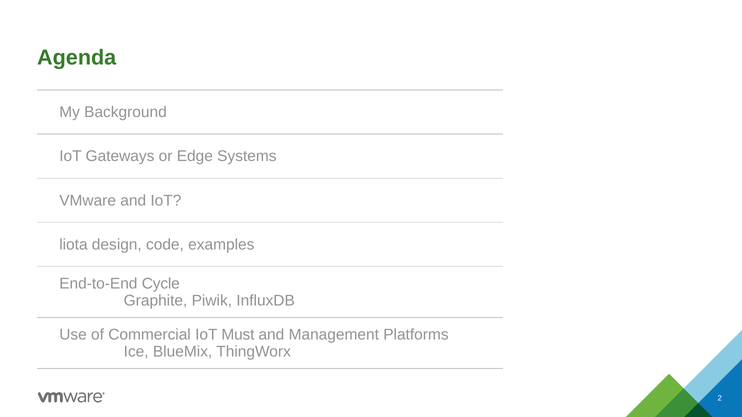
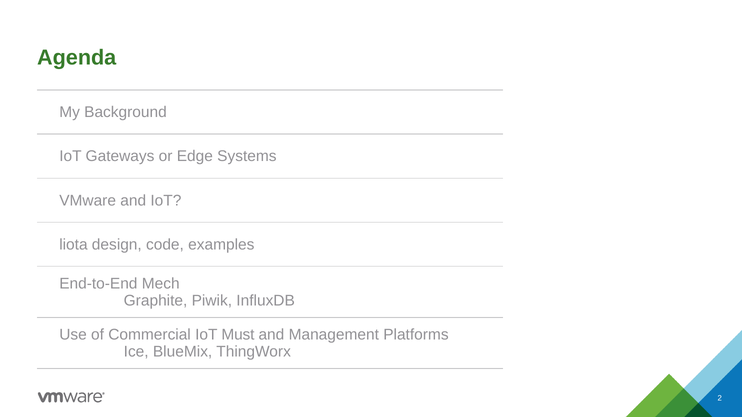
Cycle: Cycle -> Mech (161, 284)
